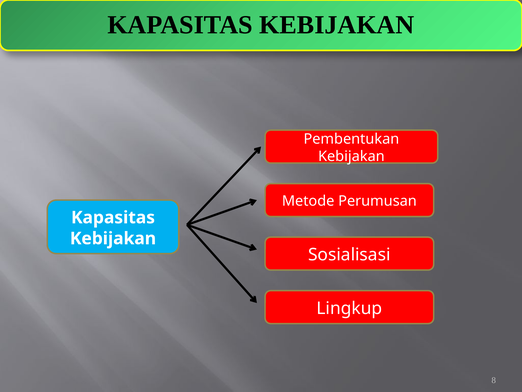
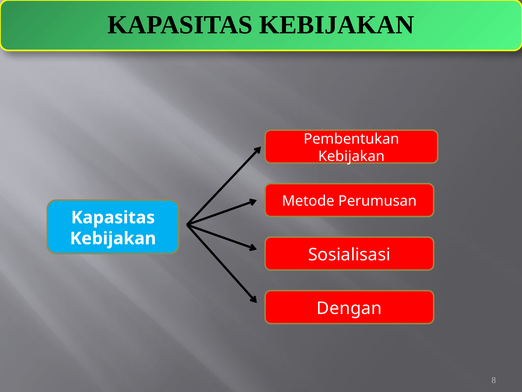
Lingkup: Lingkup -> Dengan (349, 308)
